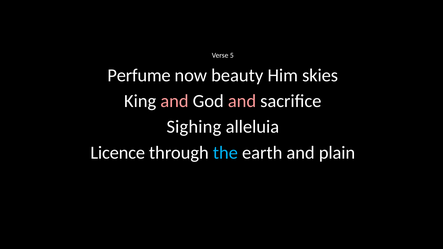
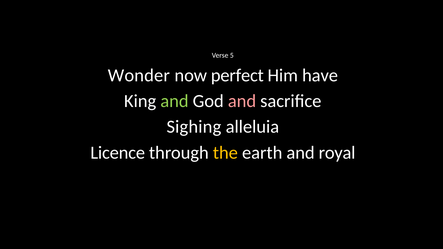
Perfume: Perfume -> Wonder (139, 75)
beauty: beauty -> perfect (237, 75)
skies: skies -> have (320, 75)
and colour: pink -> light green (174, 101)
the colour: light blue -> yellow (225, 153)
plain: plain -> royal (337, 153)
